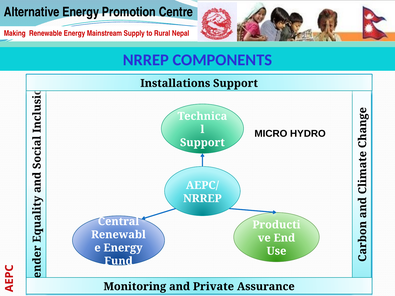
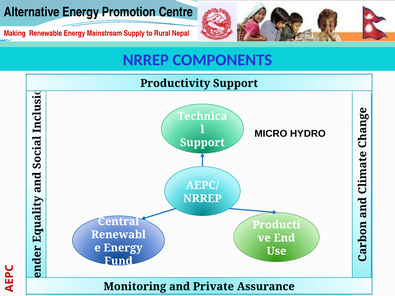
Installations: Installations -> Productivity (175, 83)
